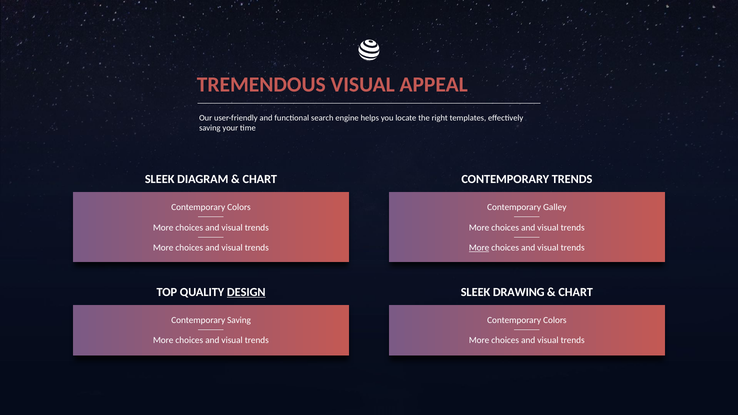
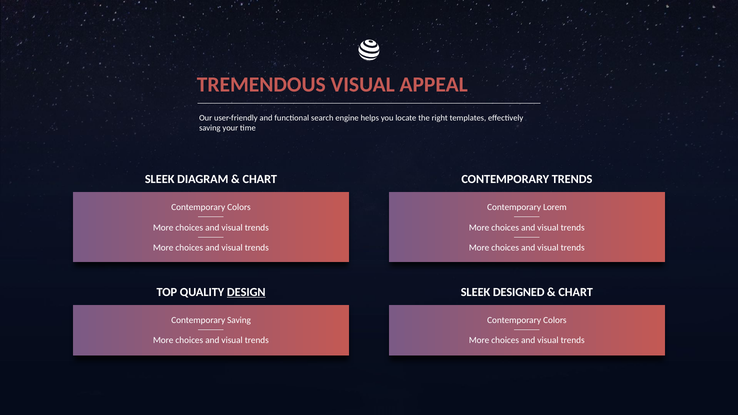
Galley: Galley -> Lorem (555, 207)
More underline: present -> none (479, 248)
DRAWING: DRAWING -> DESIGNED (519, 292)
